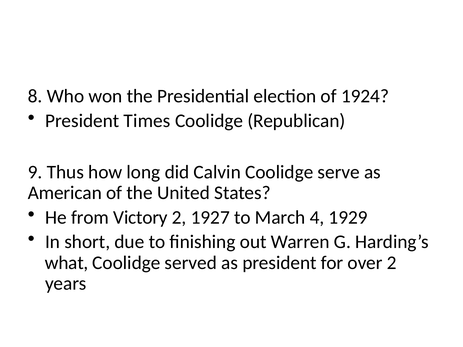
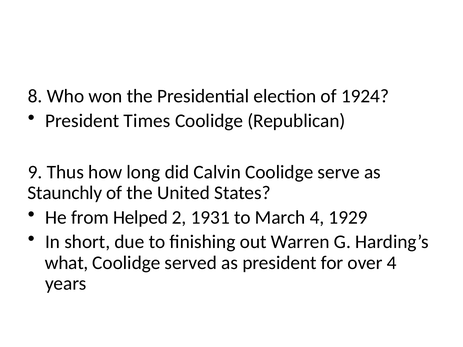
American: American -> Staunchly (65, 193)
Victory: Victory -> Helped (140, 218)
1927: 1927 -> 1931 (210, 218)
over 2: 2 -> 4 (392, 263)
